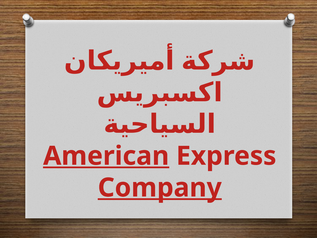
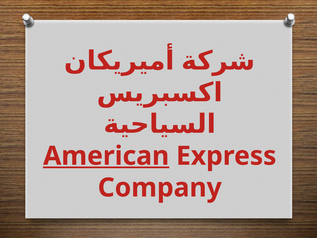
Company underline: present -> none (160, 188)
